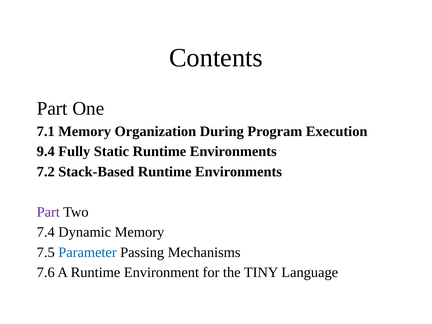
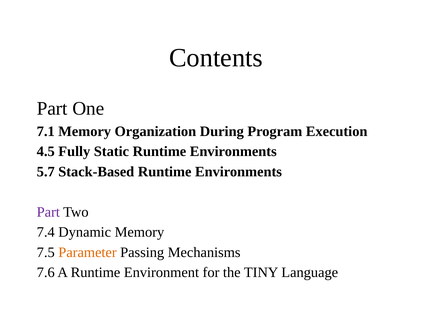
9.4: 9.4 -> 4.5 (46, 151)
7.2: 7.2 -> 5.7 (46, 172)
Parameter colour: blue -> orange (87, 252)
